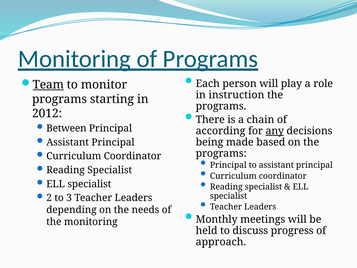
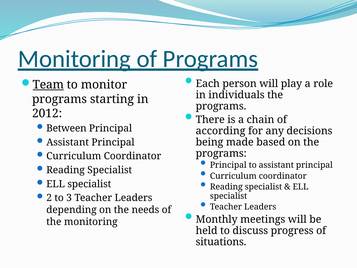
instruction: instruction -> individuals (236, 95)
any underline: present -> none (275, 131)
approach: approach -> situations (221, 242)
